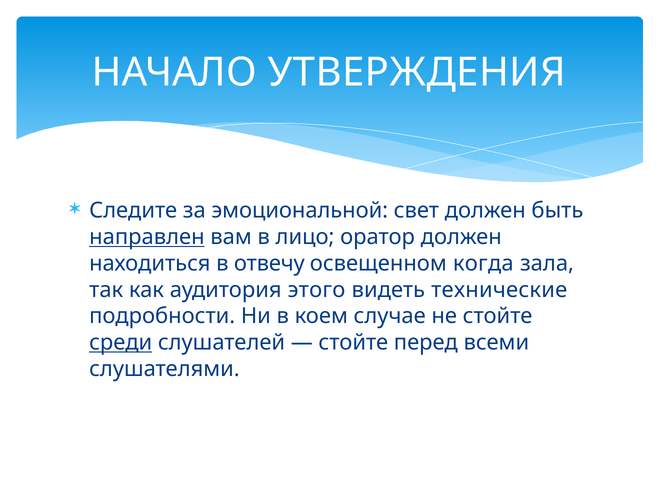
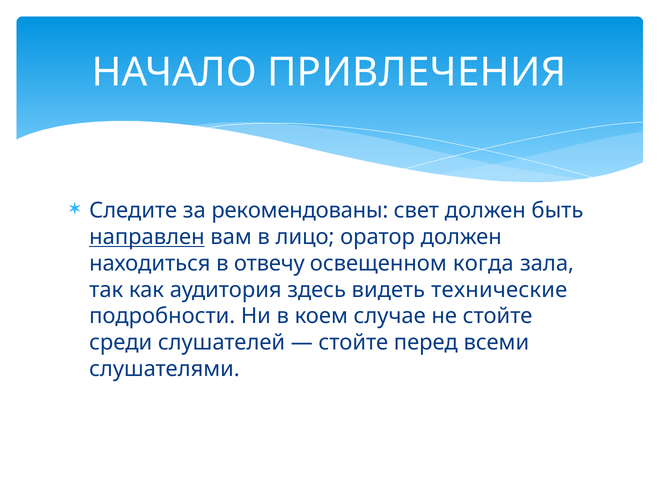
УТВЕРЖДЕНИЯ: УТВЕРЖДЕНИЯ -> ПРИВЛЕЧЕНИЯ (417, 72)
эмоциональной: эмоциональной -> рекомендованы (300, 211)
этого: этого -> здесь (317, 290)
среди underline: present -> none (121, 343)
